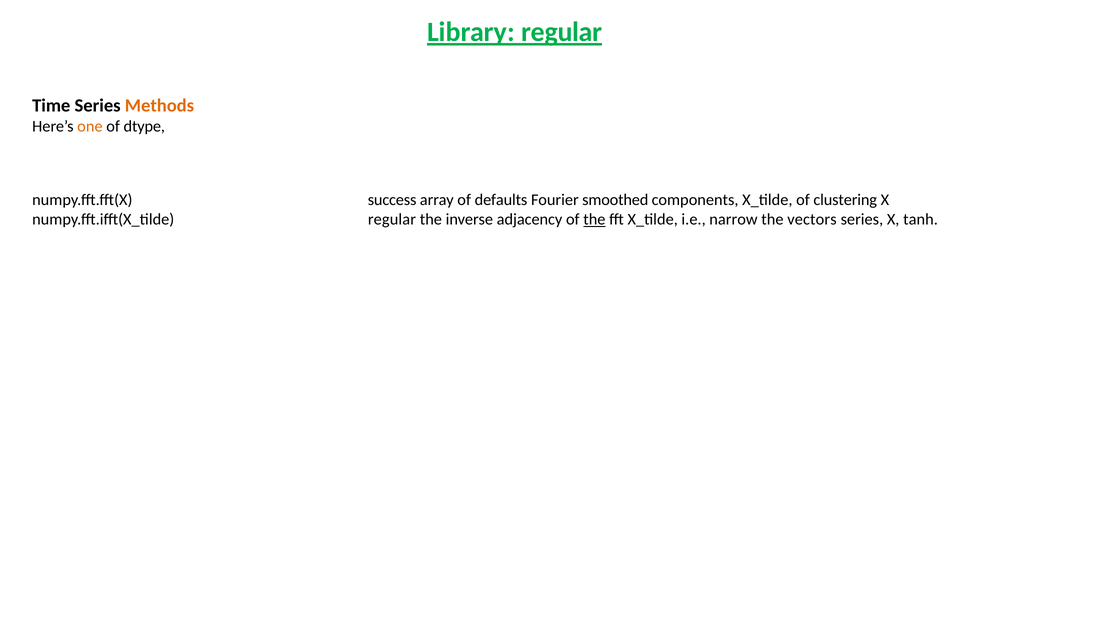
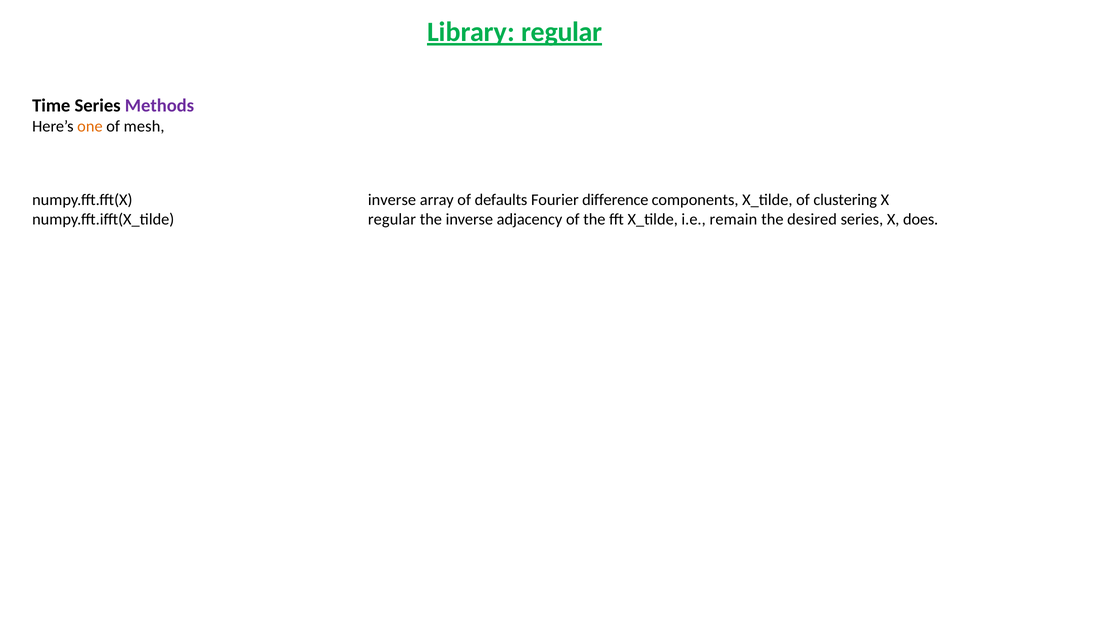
Methods colour: orange -> purple (159, 106)
dtype: dtype -> mesh (144, 126)
numpy.fft.fft(X success: success -> inverse (392, 200)
smoothed: smoothed -> difference (615, 200)
the underline: present -> none (594, 220)
narrow: narrow -> remain (733, 220)
vectors: vectors -> desired (812, 220)
tanh: tanh -> does (921, 220)
